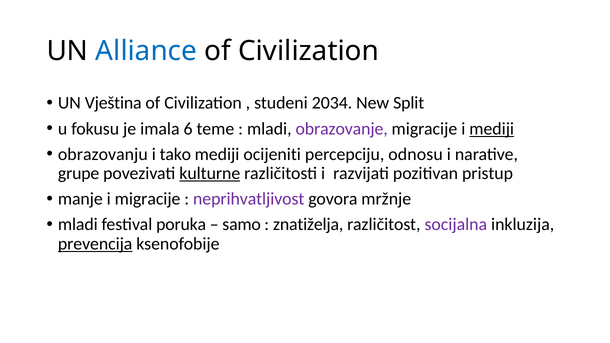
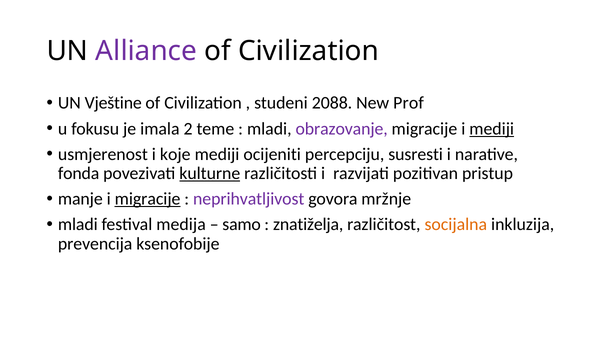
Alliance colour: blue -> purple (146, 51)
Vještina: Vještina -> Vještine (113, 103)
2034: 2034 -> 2088 (332, 103)
Split: Split -> Prof (409, 103)
6: 6 -> 2 (188, 129)
obrazovanju: obrazovanju -> usmjerenost (103, 154)
tako: tako -> koje (175, 154)
odnosu: odnosu -> susresti (416, 154)
grupe: grupe -> fonda (79, 174)
migracije underline: none -> present (148, 199)
poruka: poruka -> medija (181, 225)
socijalna colour: purple -> orange (456, 225)
prevencija underline: present -> none (95, 244)
